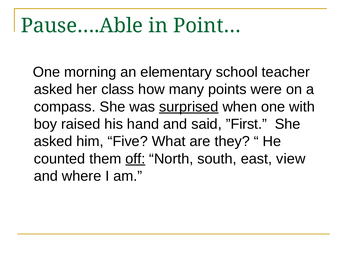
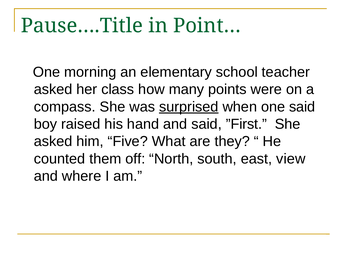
Pause….Able: Pause….Able -> Pause….Title (82, 26)
one with: with -> said (302, 107)
off underline: present -> none (135, 159)
